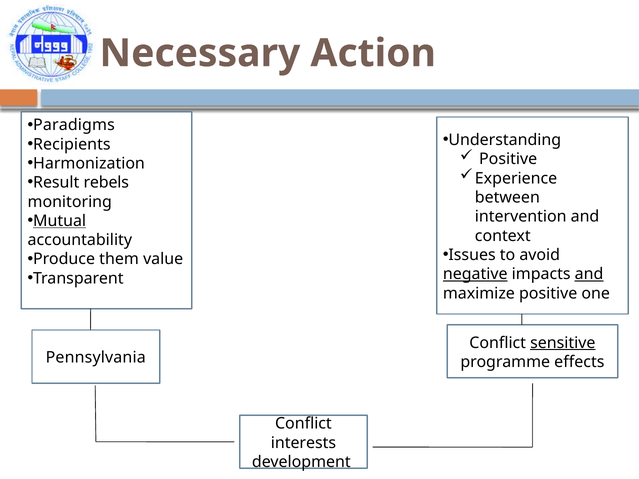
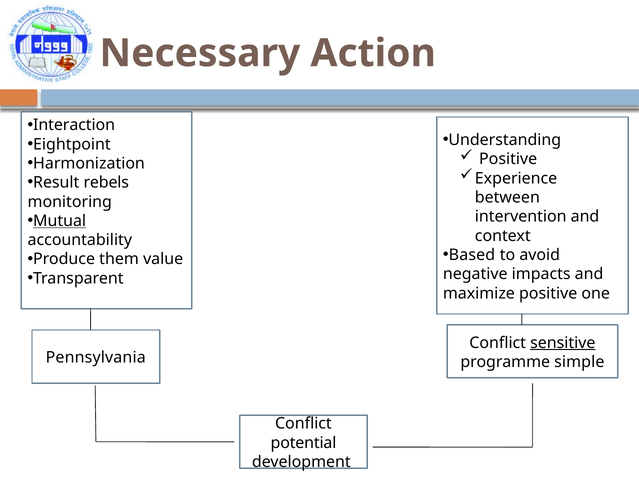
Paradigms: Paradigms -> Interaction (74, 125)
Recipients: Recipients -> Eightpoint (72, 144)
Issues: Issues -> Based (472, 255)
negative underline: present -> none (475, 274)
and underline: present -> none (589, 274)
effects: effects -> simple (579, 362)
interests: interests -> potential (304, 443)
